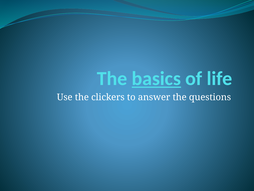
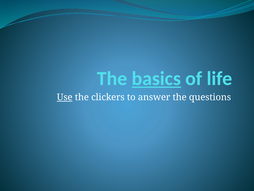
Use underline: none -> present (65, 97)
